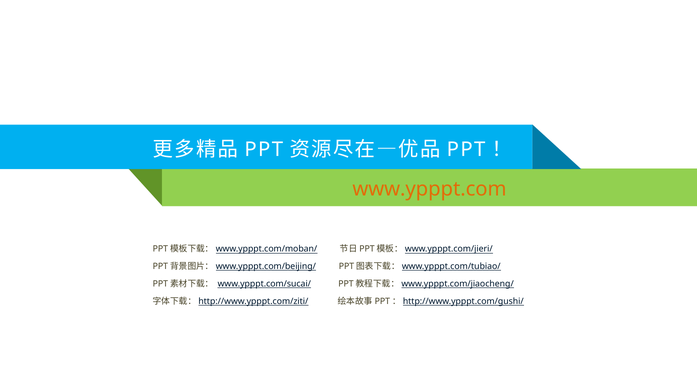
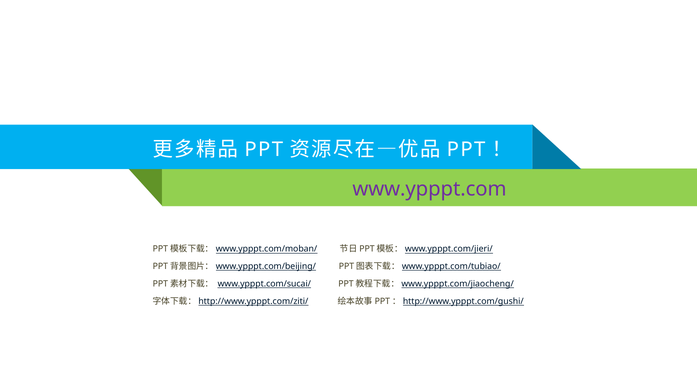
www.ypppt.com colour: orange -> purple (429, 189)
